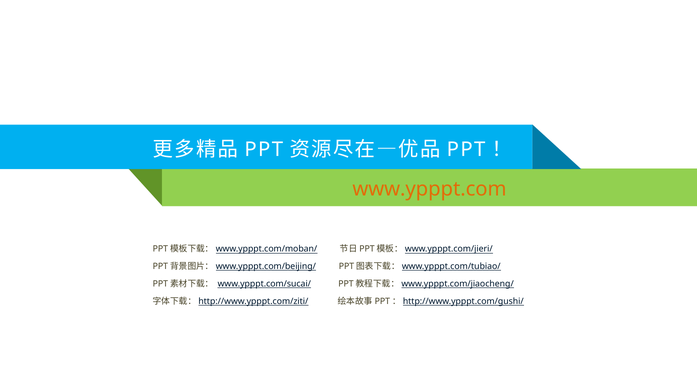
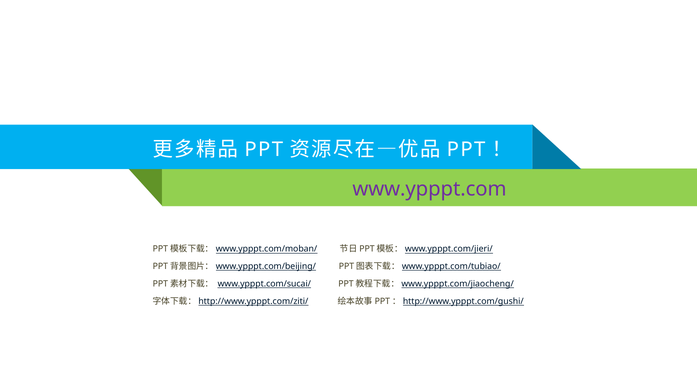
www.ypppt.com colour: orange -> purple (429, 189)
